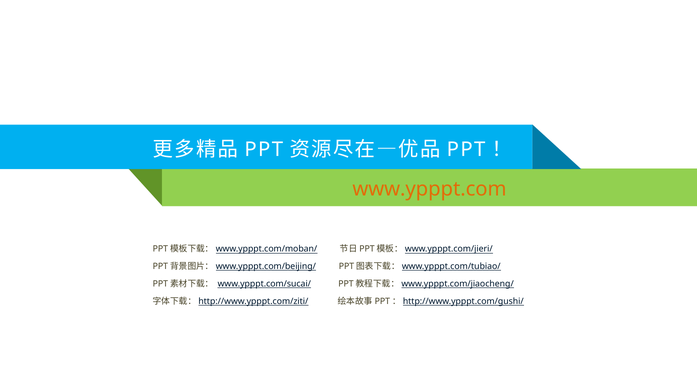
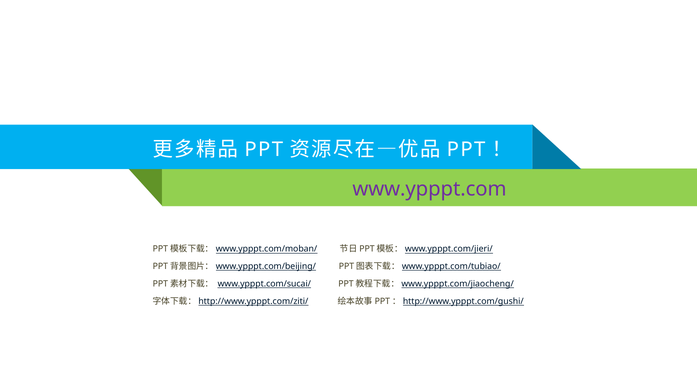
www.ypppt.com colour: orange -> purple (429, 189)
